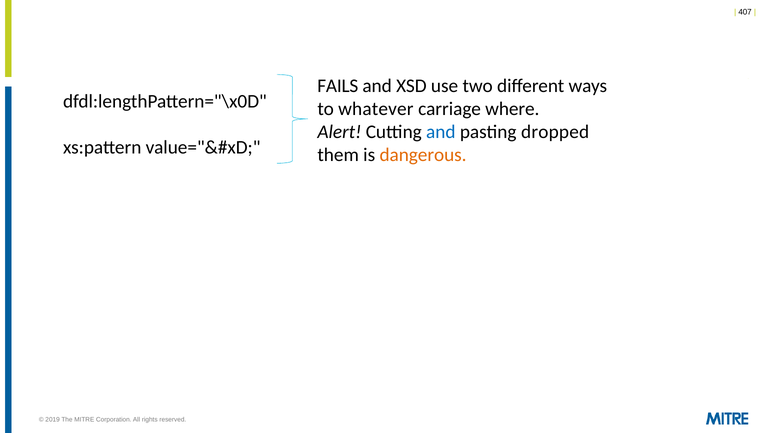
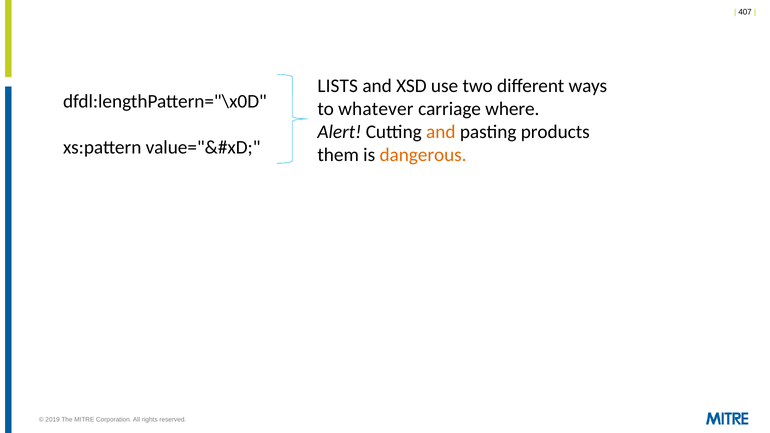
FAILS: FAILS -> LISTS (338, 86)
and colour: blue -> orange (441, 132)
dropped: dropped -> products (555, 132)
